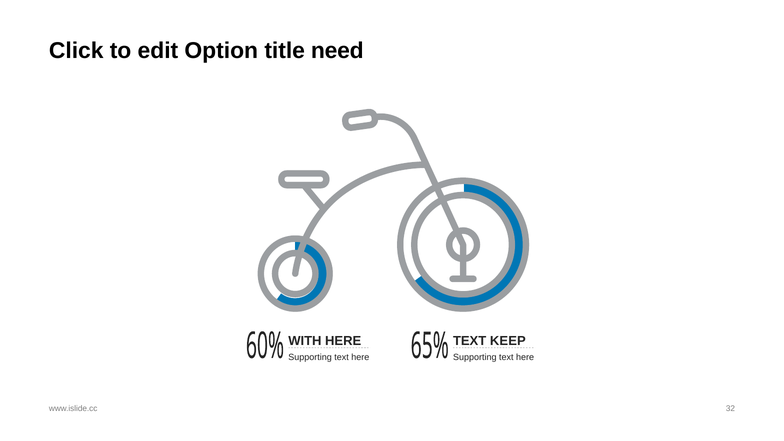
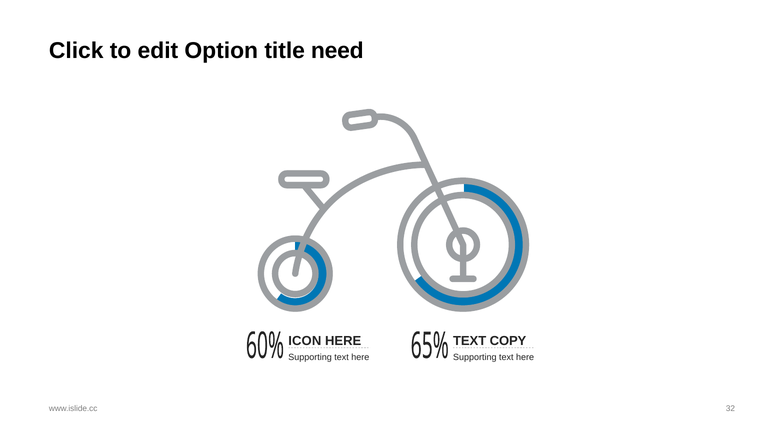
WITH: WITH -> ICON (305, 341)
KEEP: KEEP -> COPY (508, 341)
